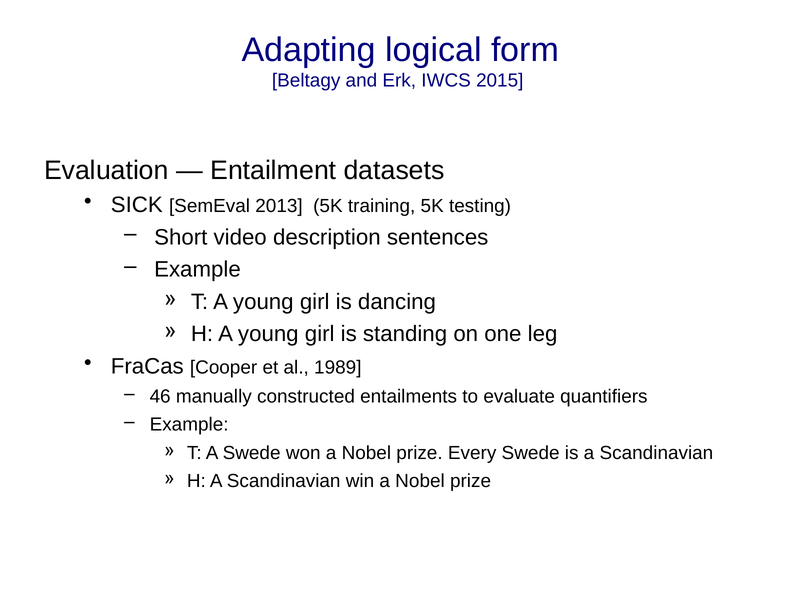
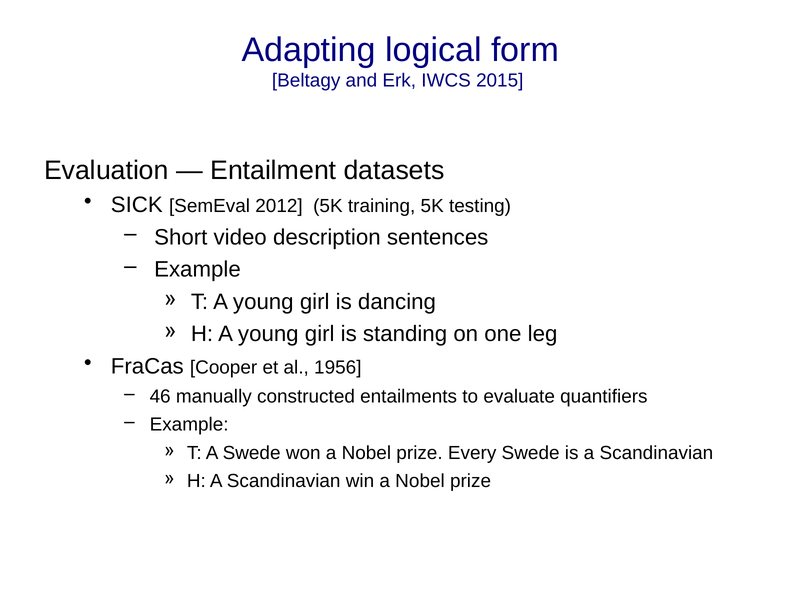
2013: 2013 -> 2012 (279, 206)
1989: 1989 -> 1956 (338, 367)
